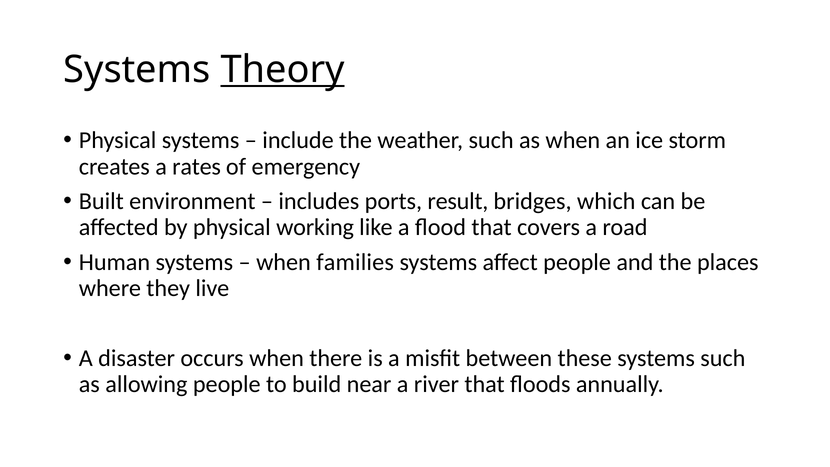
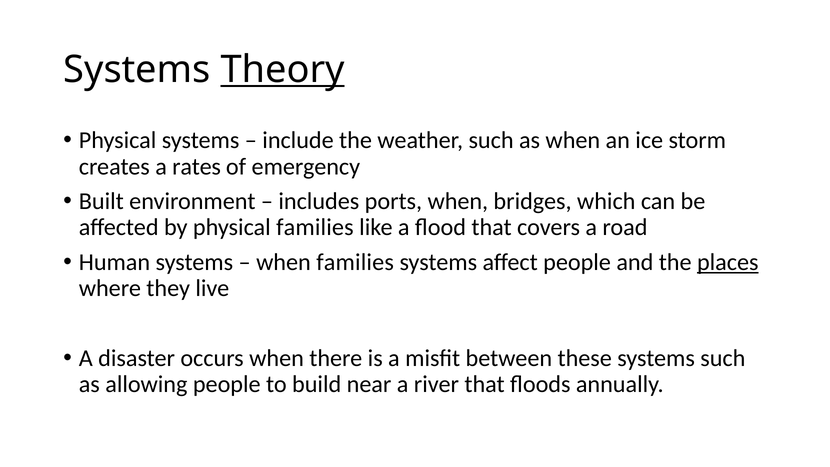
ports result: result -> when (458, 201)
physical working: working -> families (315, 227)
places underline: none -> present (728, 262)
